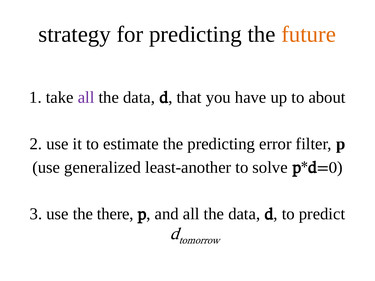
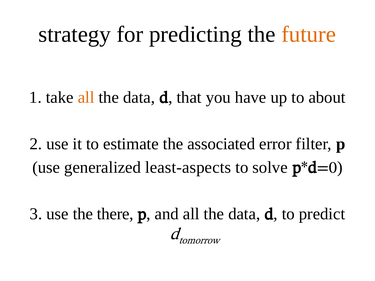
all colour: purple -> orange (86, 97)
the predicting: predicting -> associated (221, 144)
least-another: least-another -> least-aspects (188, 167)
